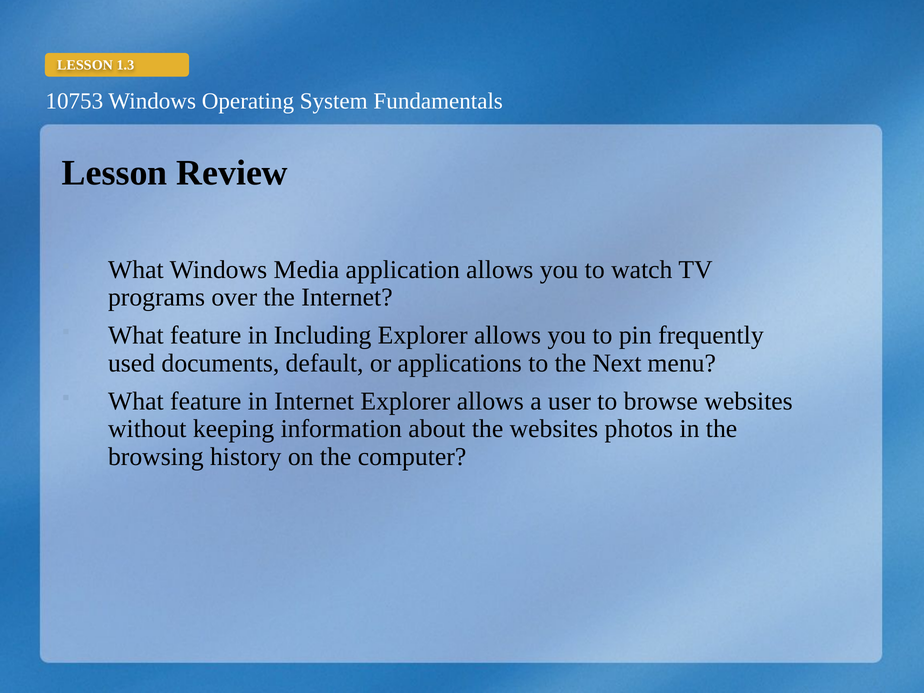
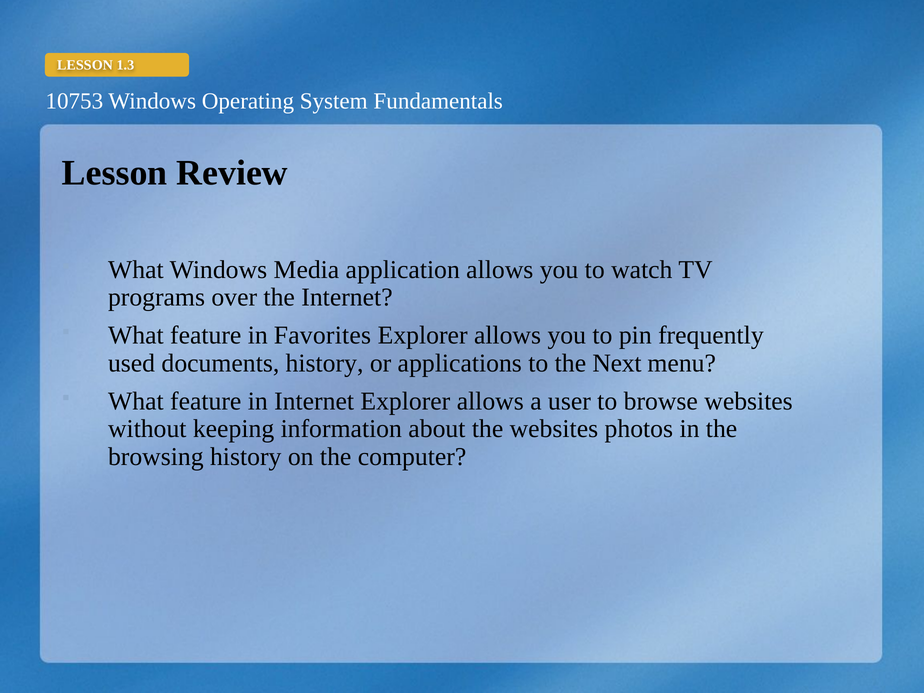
Including: Including -> Favorites (322, 335)
documents default: default -> history (325, 363)
